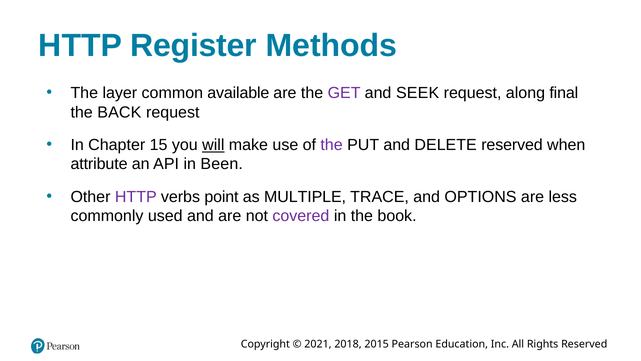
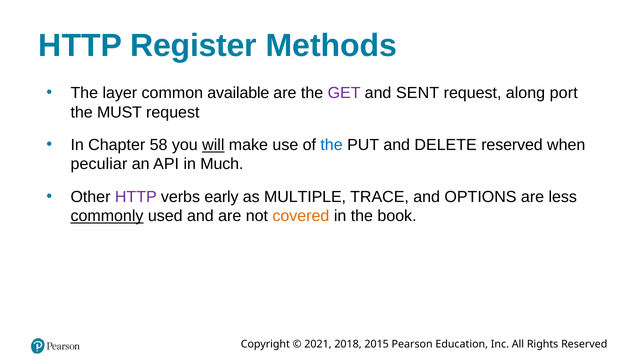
SEEK: SEEK -> SENT (418, 93)
final: final -> port (564, 93)
BACK: BACK -> MUST (119, 112)
15: 15 -> 58 (159, 145)
the colour: purple -> blue (332, 145)
attribute: attribute -> peculiar (99, 164)
Been: Been -> Much (222, 164)
point: point -> early (221, 197)
commonly underline: none -> present (107, 216)
covered colour: purple -> orange (301, 216)
